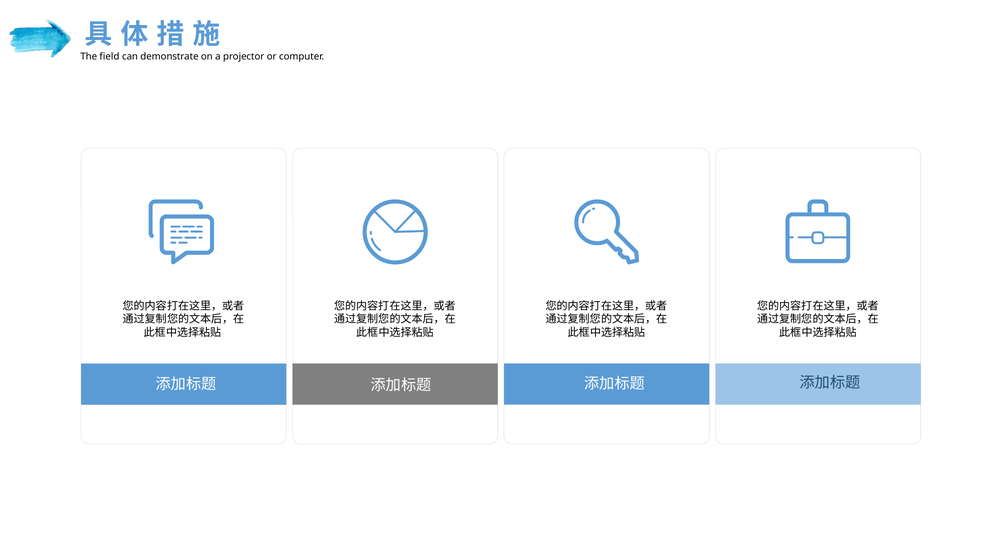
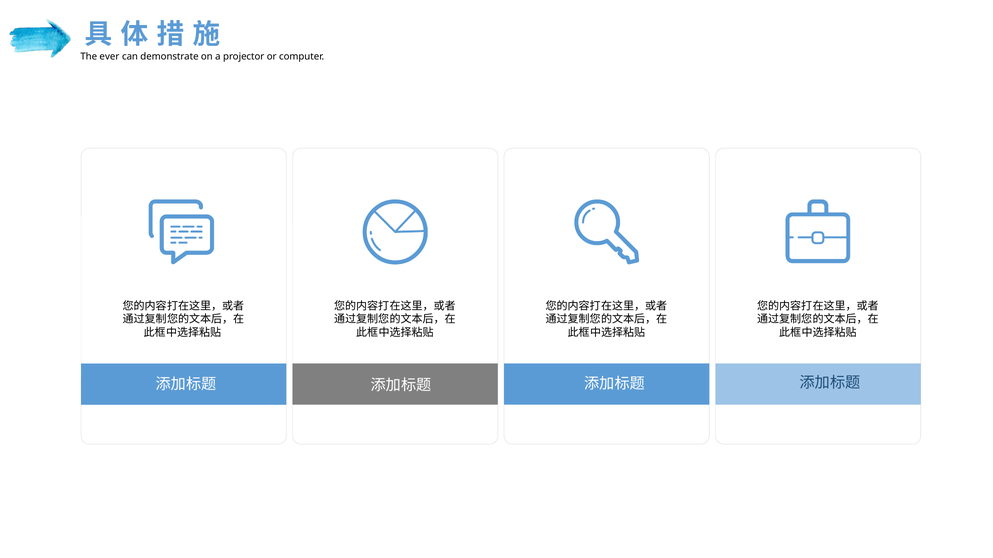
field: field -> ever (109, 57)
